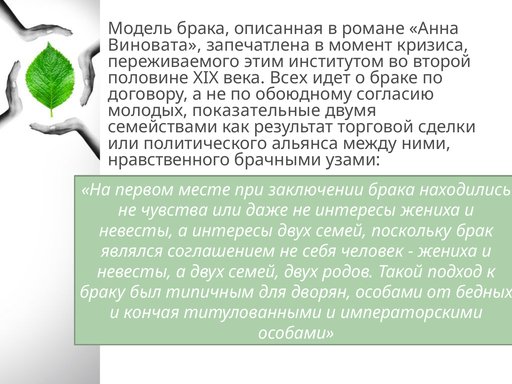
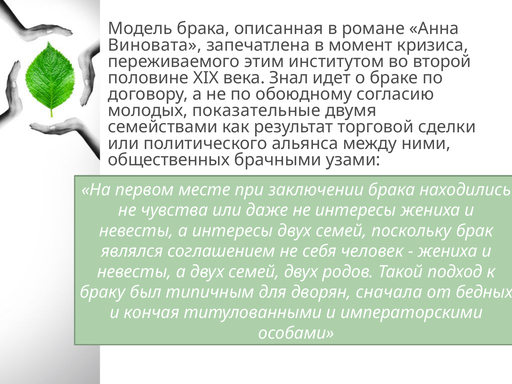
Всех: Всех -> Знал (289, 78)
нравственного: нравственного -> общественных (169, 160)
дворян особами: особами -> сначала (389, 292)
